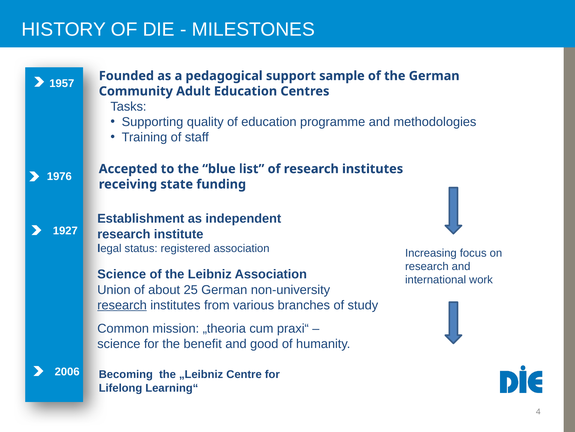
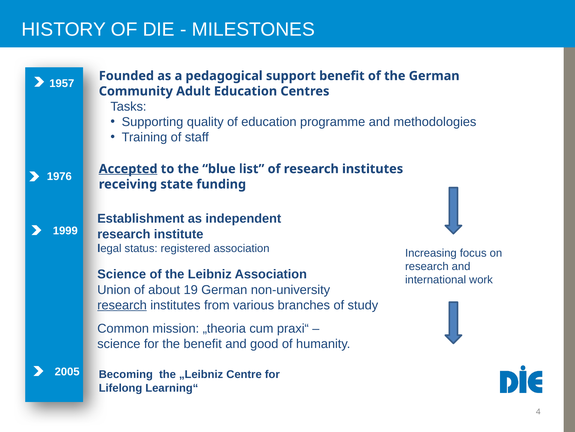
support sample: sample -> benefit (342, 76)
Accepted underline: none -> present (128, 169)
1927: 1927 -> 1999 (65, 230)
25: 25 -> 19 (191, 289)
2006: 2006 -> 2005 (67, 371)
